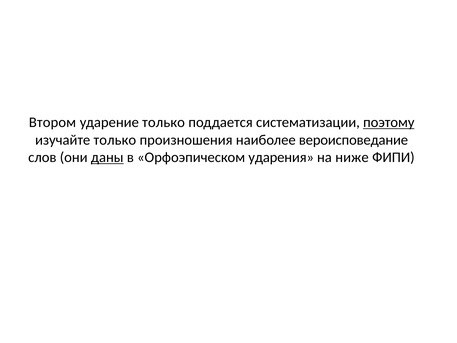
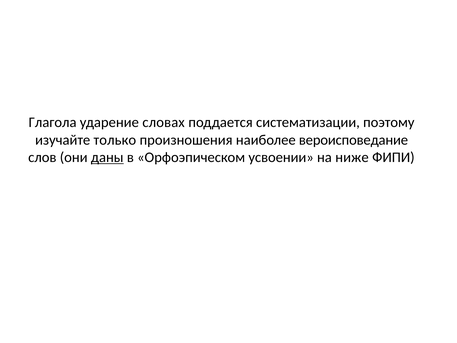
Втором: Втором -> Глагола (53, 122)
ударение только: только -> словах (164, 122)
поэтому underline: present -> none (389, 122)
ударения: ударения -> усвоении (281, 157)
